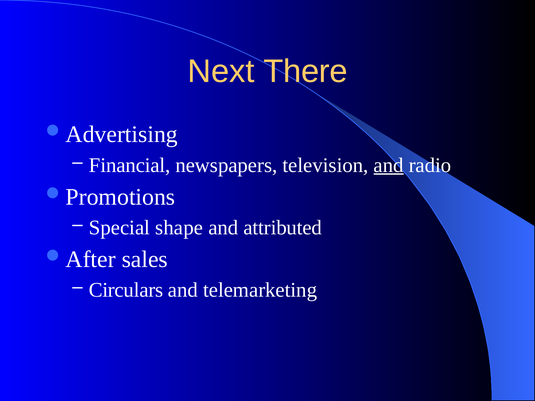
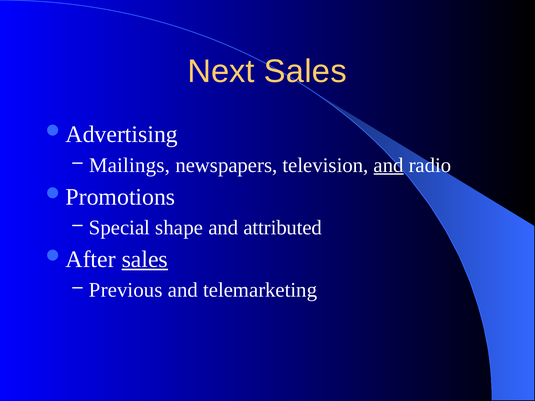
Next There: There -> Sales (305, 71)
Financial: Financial -> Mailings (129, 165)
sales underline: none -> present (145, 259)
Circulars: Circulars -> Previous (126, 290)
